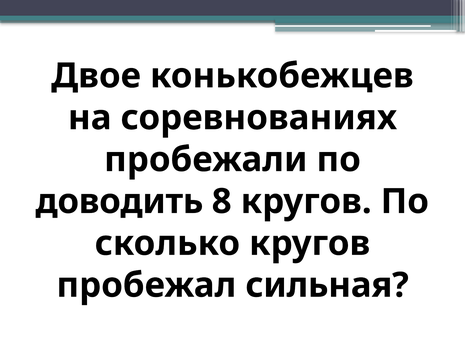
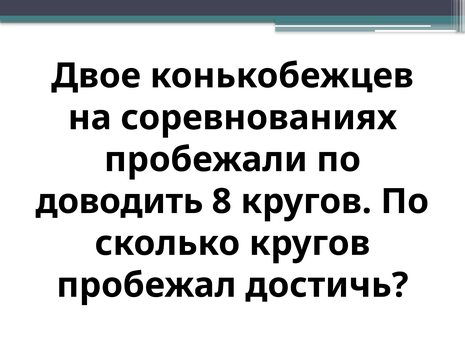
сильная: сильная -> достичь (327, 285)
